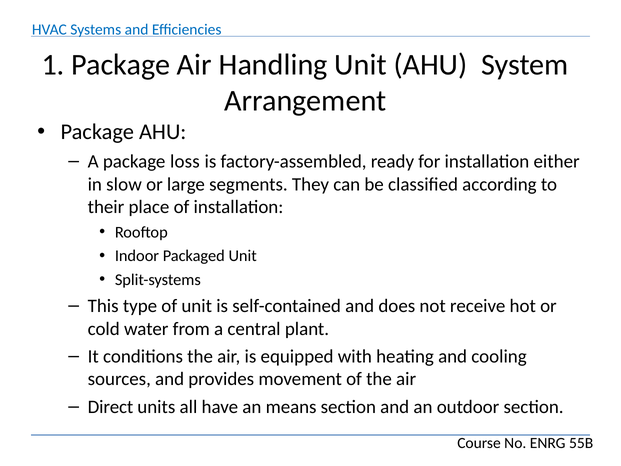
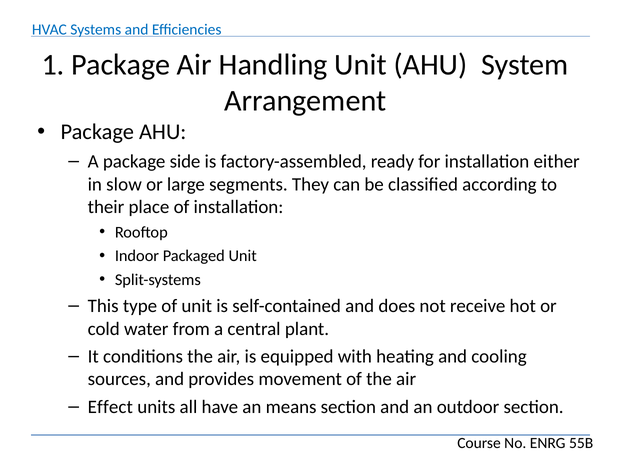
loss: loss -> side (185, 161)
Direct: Direct -> Effect (110, 407)
